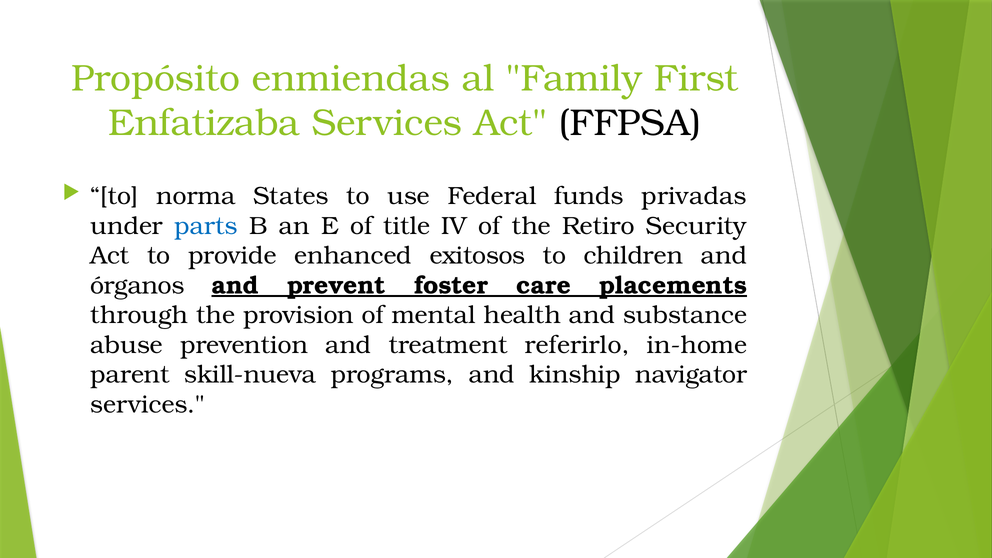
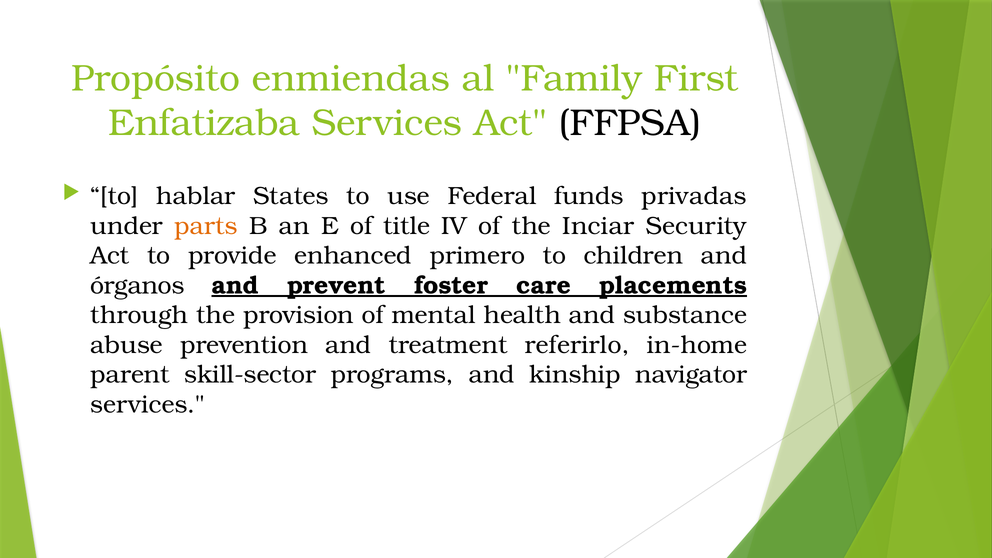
norma: norma -> hablar (196, 196)
parts colour: blue -> orange (206, 226)
Retiro: Retiro -> Inciar (598, 226)
exitosos: exitosos -> primero (477, 256)
skill-nueva: skill-nueva -> skill-sector (250, 375)
